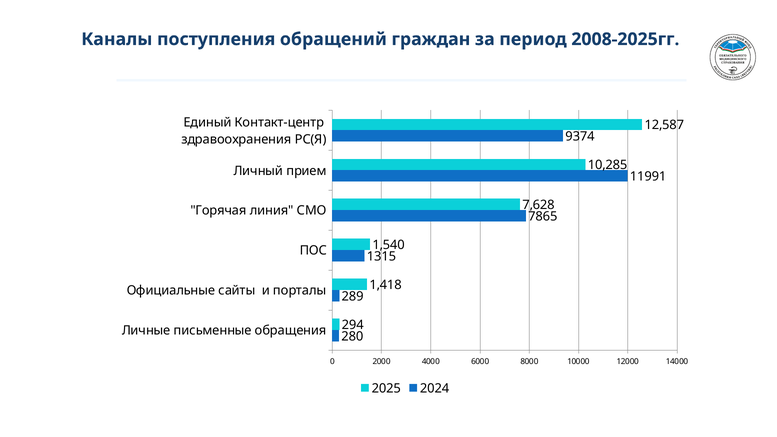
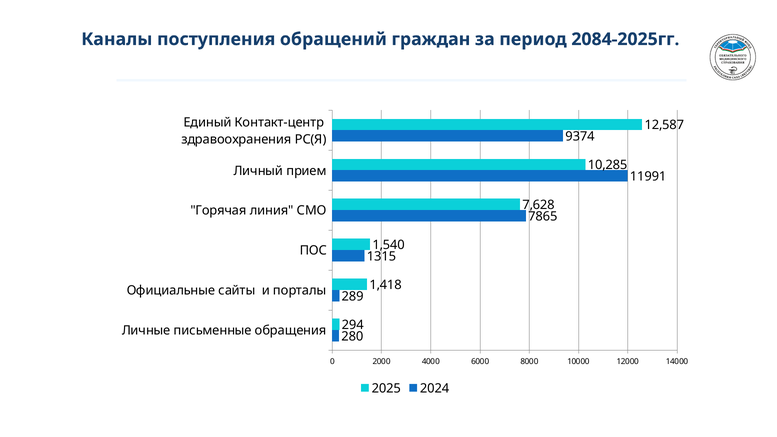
2008-2025гг: 2008-2025гг -> 2084-2025гг (625, 39)
